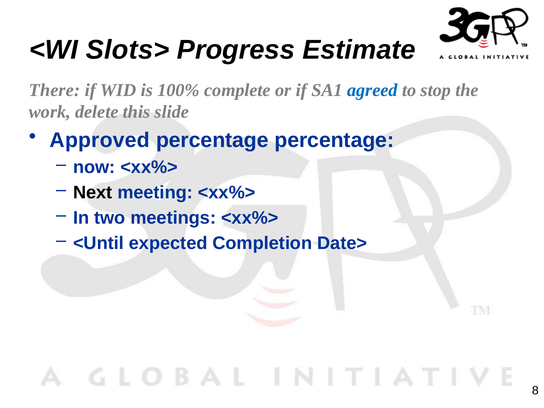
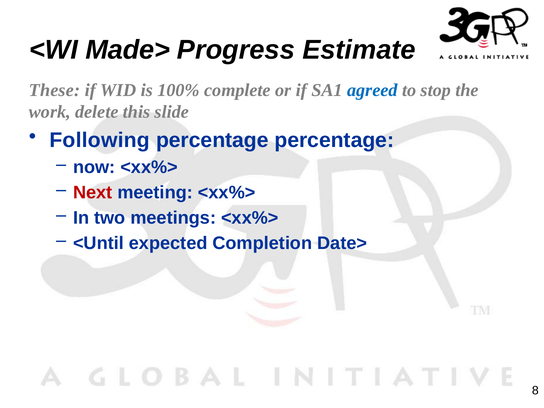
Slots>: Slots> -> Made> (128, 50)
There: There -> These (54, 90)
Approved: Approved -> Following (100, 140)
Next colour: black -> red (93, 192)
